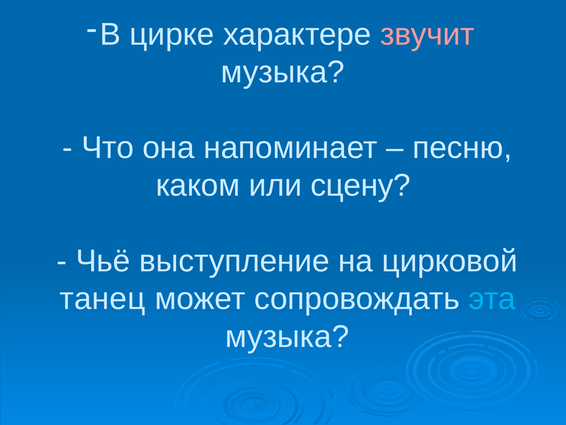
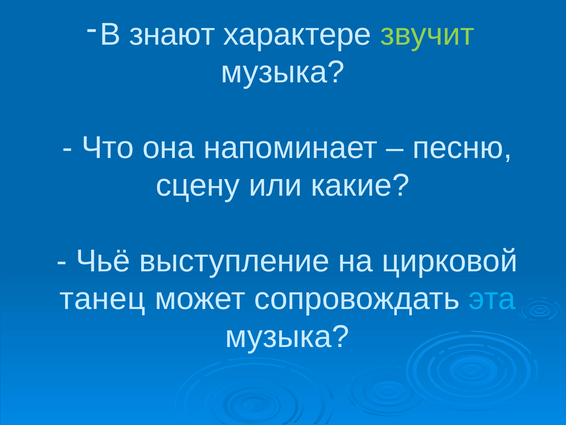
цирке: цирке -> знают (172, 34)
звучит colour: pink -> light green (427, 34)
каком: каком -> сцену (198, 185)
сцену: сцену -> какие (360, 185)
